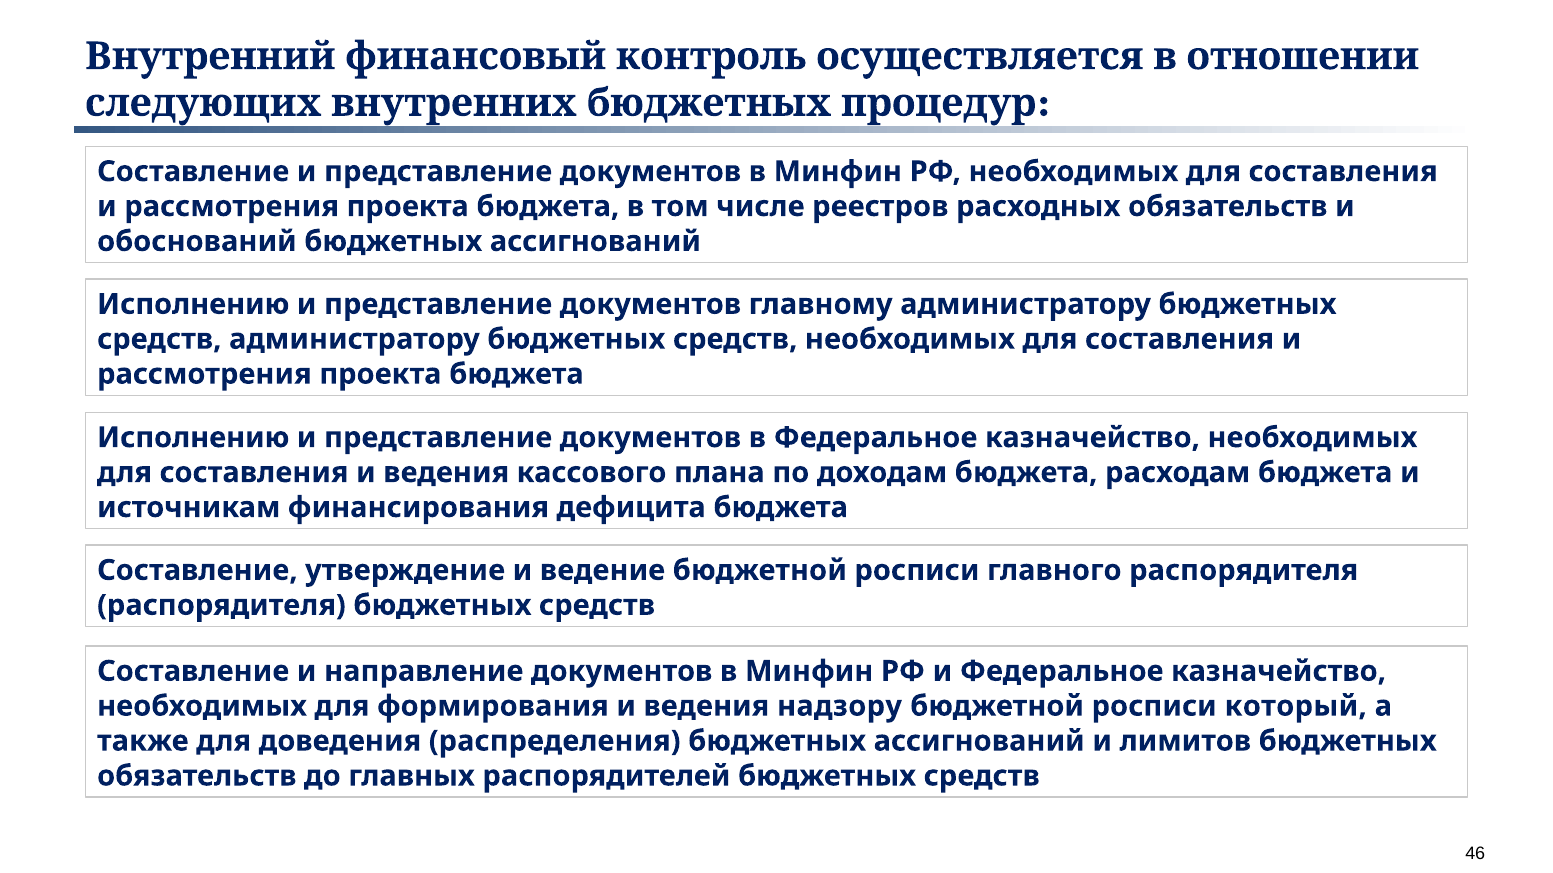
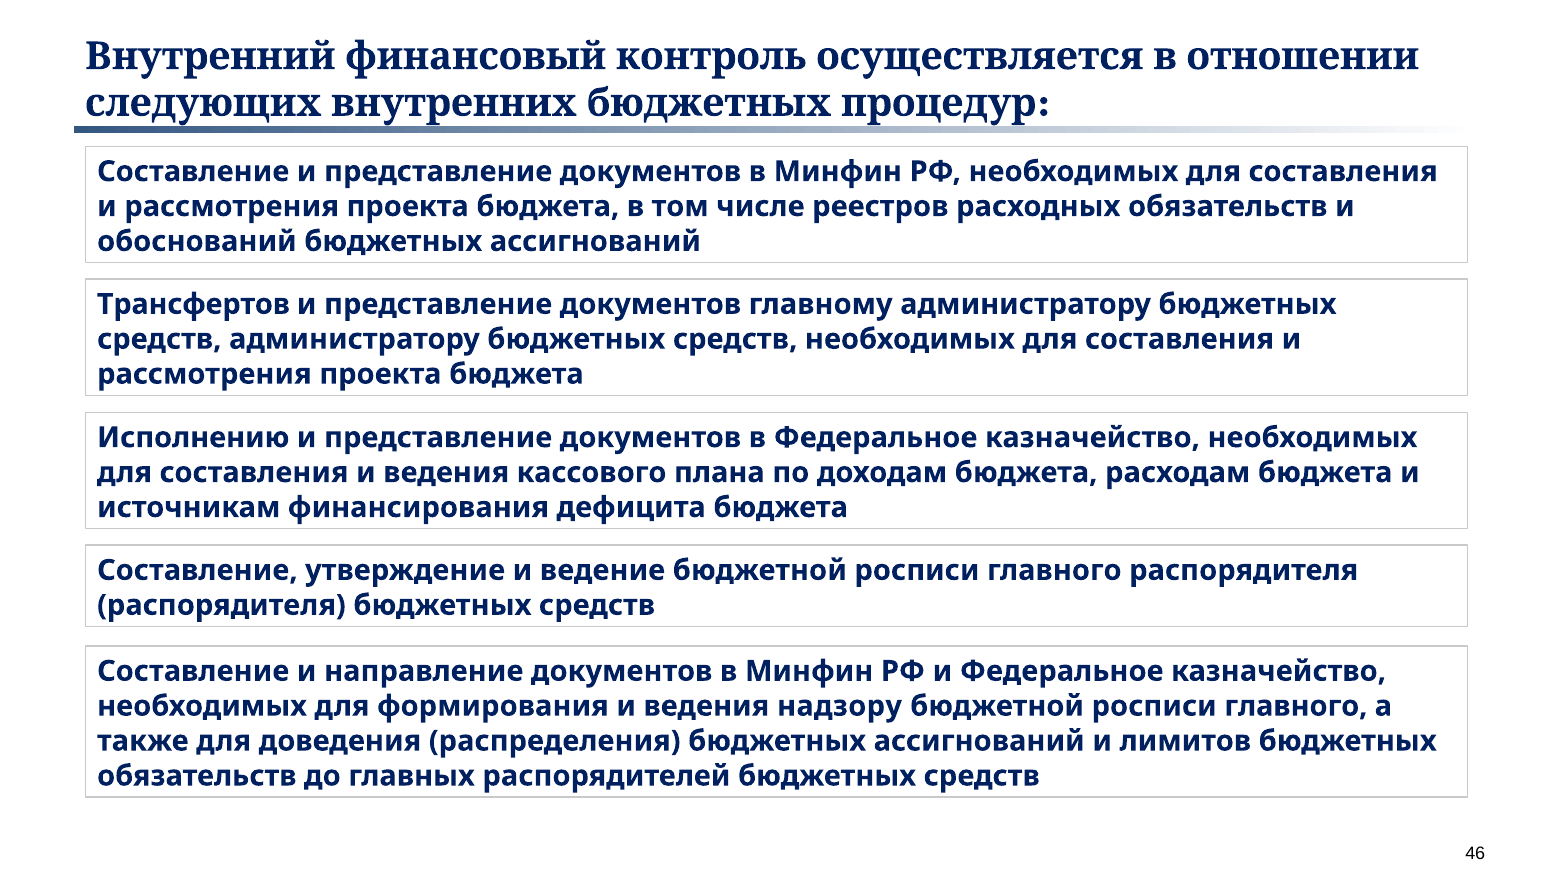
Исполнению: Исполнению -> Трансфертов (193, 304)
который: который -> главного (1296, 707)
